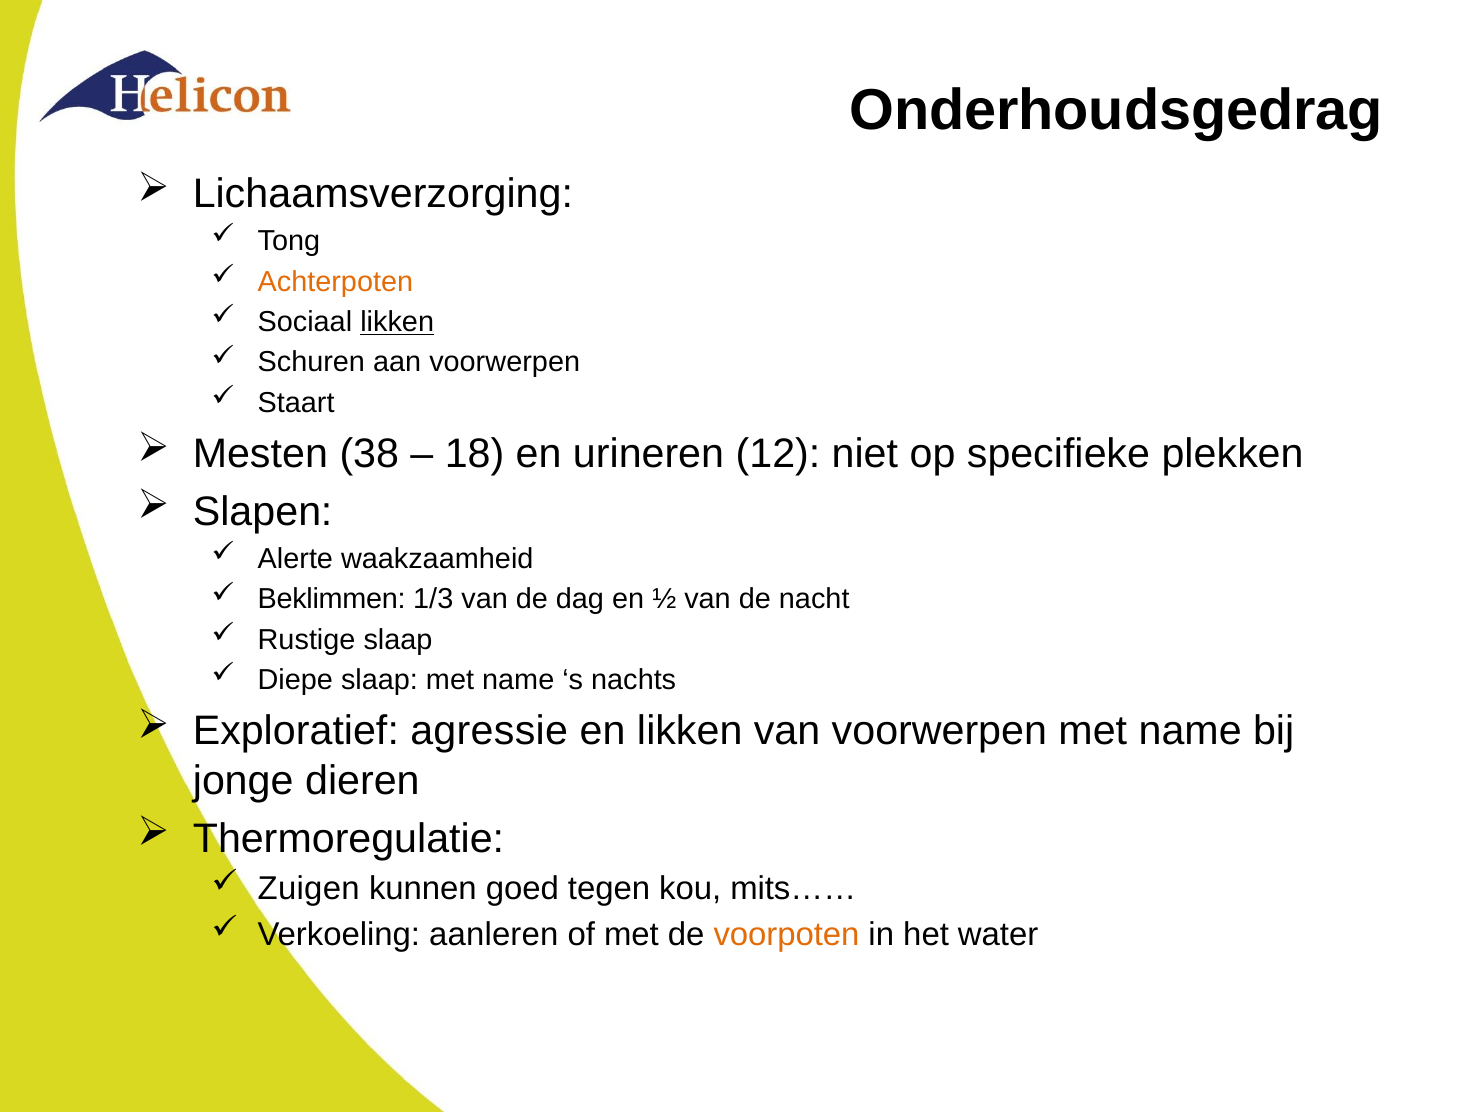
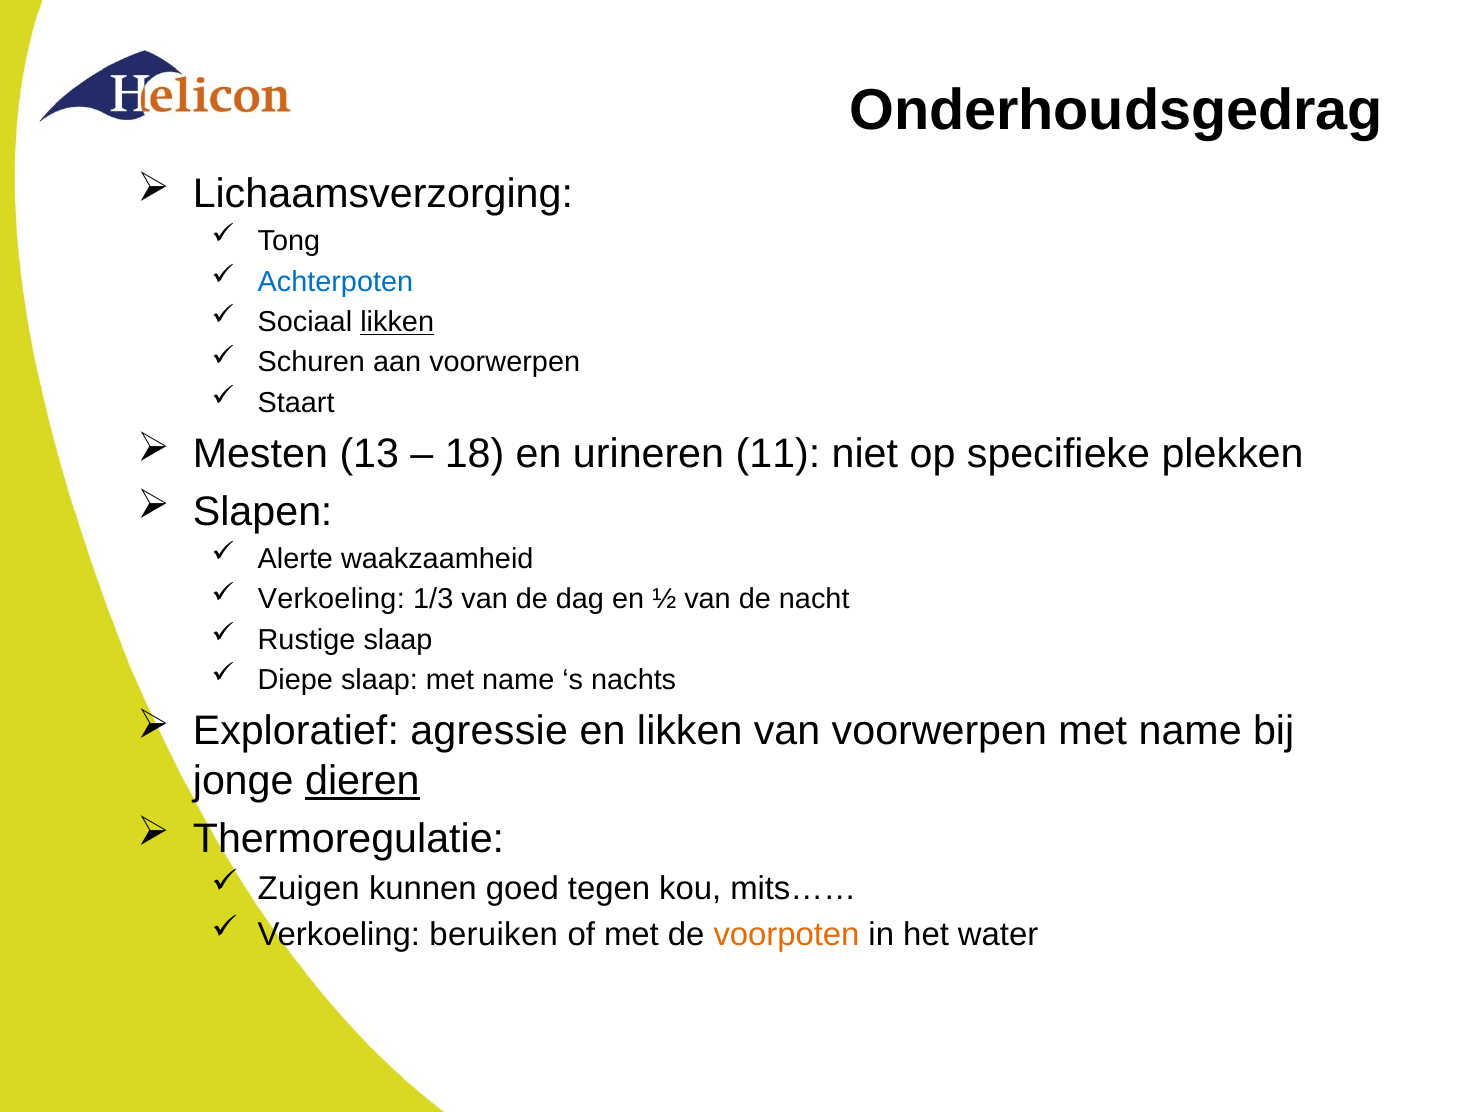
Achterpoten colour: orange -> blue (335, 281)
38: 38 -> 13 (369, 454)
12: 12 -> 11 (778, 454)
Beklimmen: Beklimmen -> Verkoeling (331, 599)
dieren underline: none -> present (362, 781)
aanleren: aanleren -> beruiken (494, 935)
